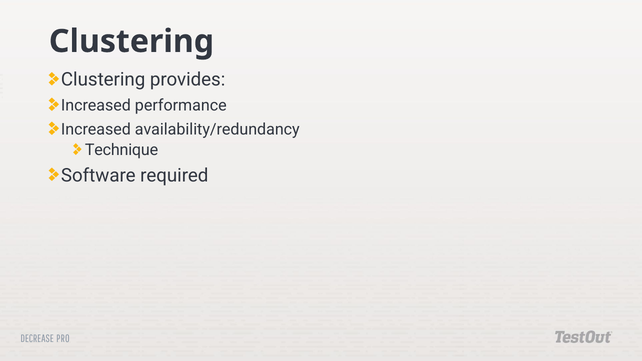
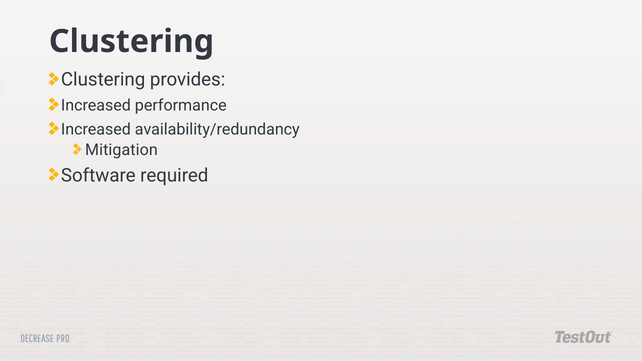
Technique: Technique -> Mitigation (121, 150)
